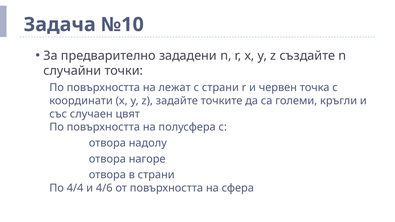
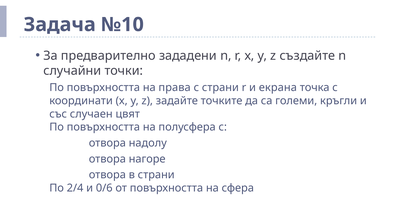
лежат: лежат -> права (175, 88)
червен: червен -> екрана (278, 88)
4/4: 4/4 -> 2/4 (75, 188)
4/6: 4/6 -> 0/6 (104, 188)
